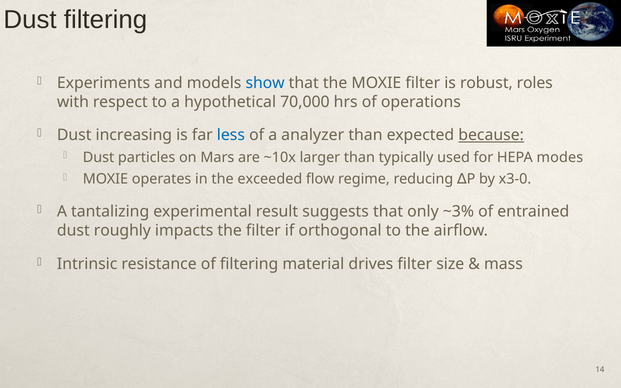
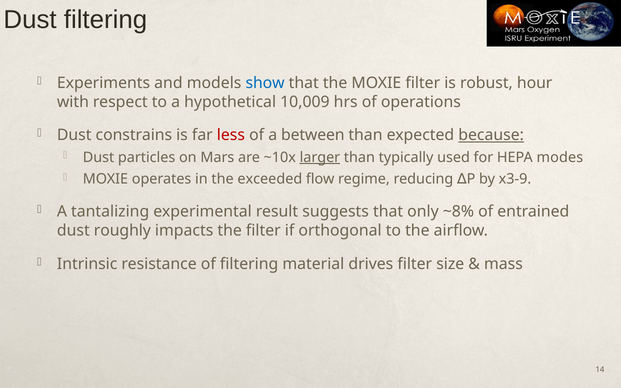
roles: roles -> hour (535, 83)
70,000: 70,000 -> 10,009 (305, 102)
increasing: increasing -> constrains (134, 135)
less colour: blue -> red (231, 135)
analyzer: analyzer -> between (313, 135)
larger underline: none -> present (320, 157)
x3-0: x3-0 -> x3-9 (515, 179)
~3%: ~3% -> ~8% (458, 212)
